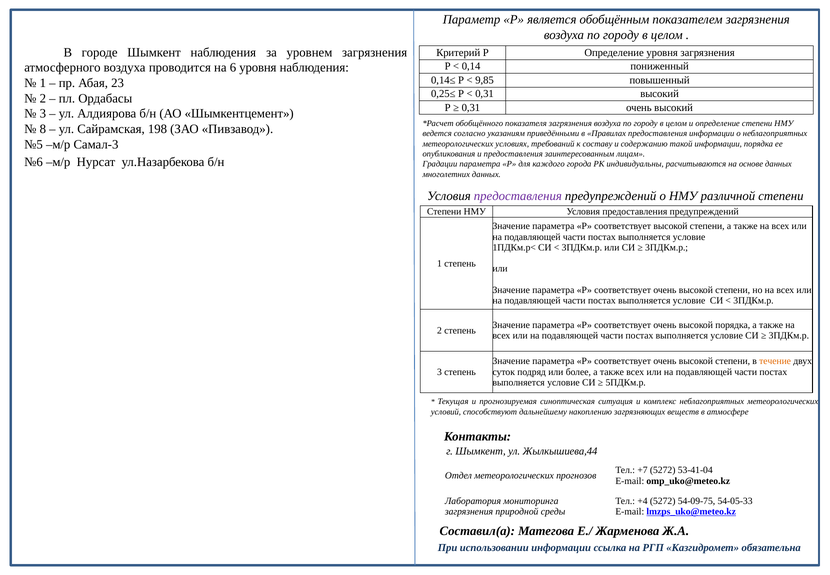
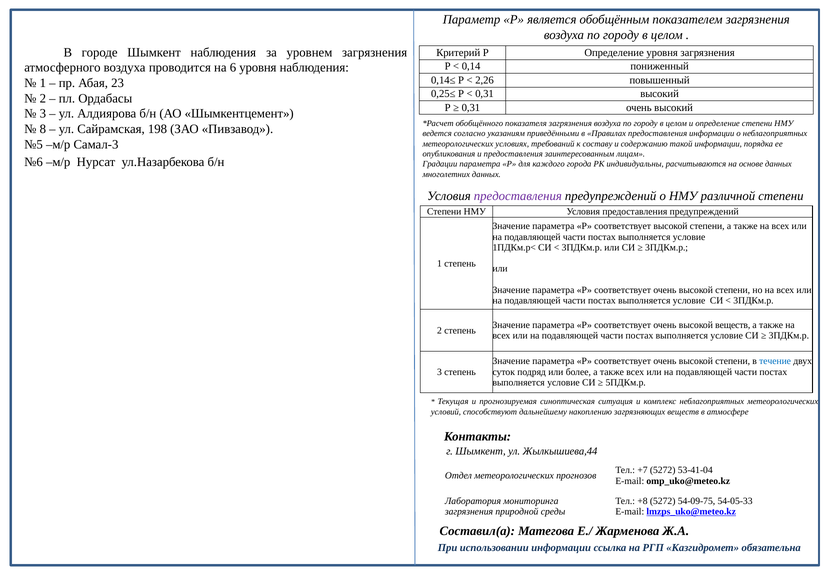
9,85: 9,85 -> 2,26 (485, 80)
высокой порядка: порядка -> веществ (733, 325)
течение colour: orange -> blue (775, 361)
+4: +4 -> +8 (642, 501)
